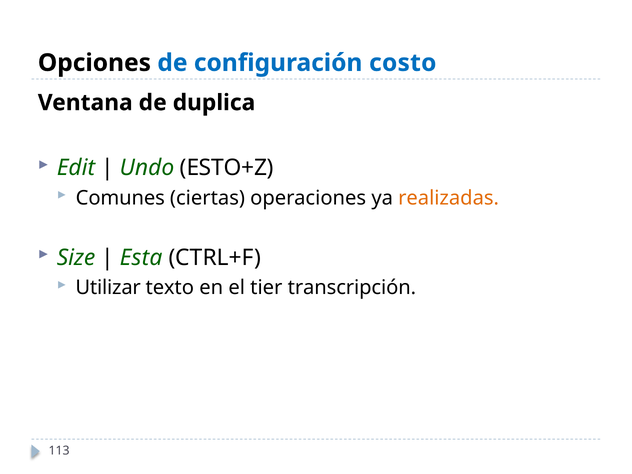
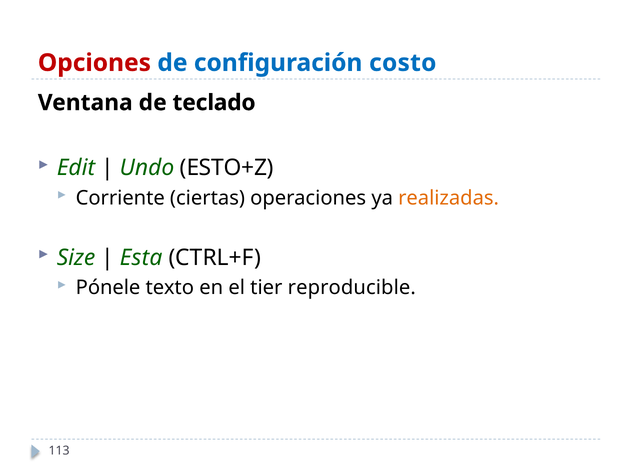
Opciones colour: black -> red (94, 63)
duplica: duplica -> teclado (214, 103)
Comunes: Comunes -> Corriente (120, 198)
Utilizar: Utilizar -> Pónele (108, 288)
transcripción: transcripción -> reproducible (352, 288)
